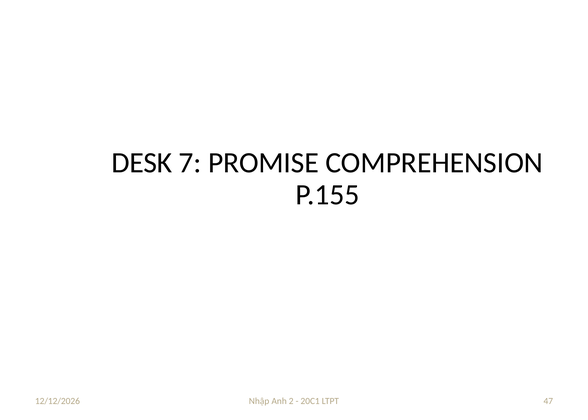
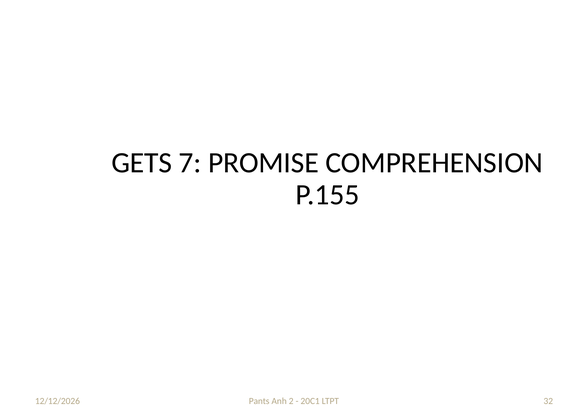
DESK: DESK -> GETS (142, 163)
Nhập: Nhập -> Pants (259, 401)
47: 47 -> 32 (548, 401)
